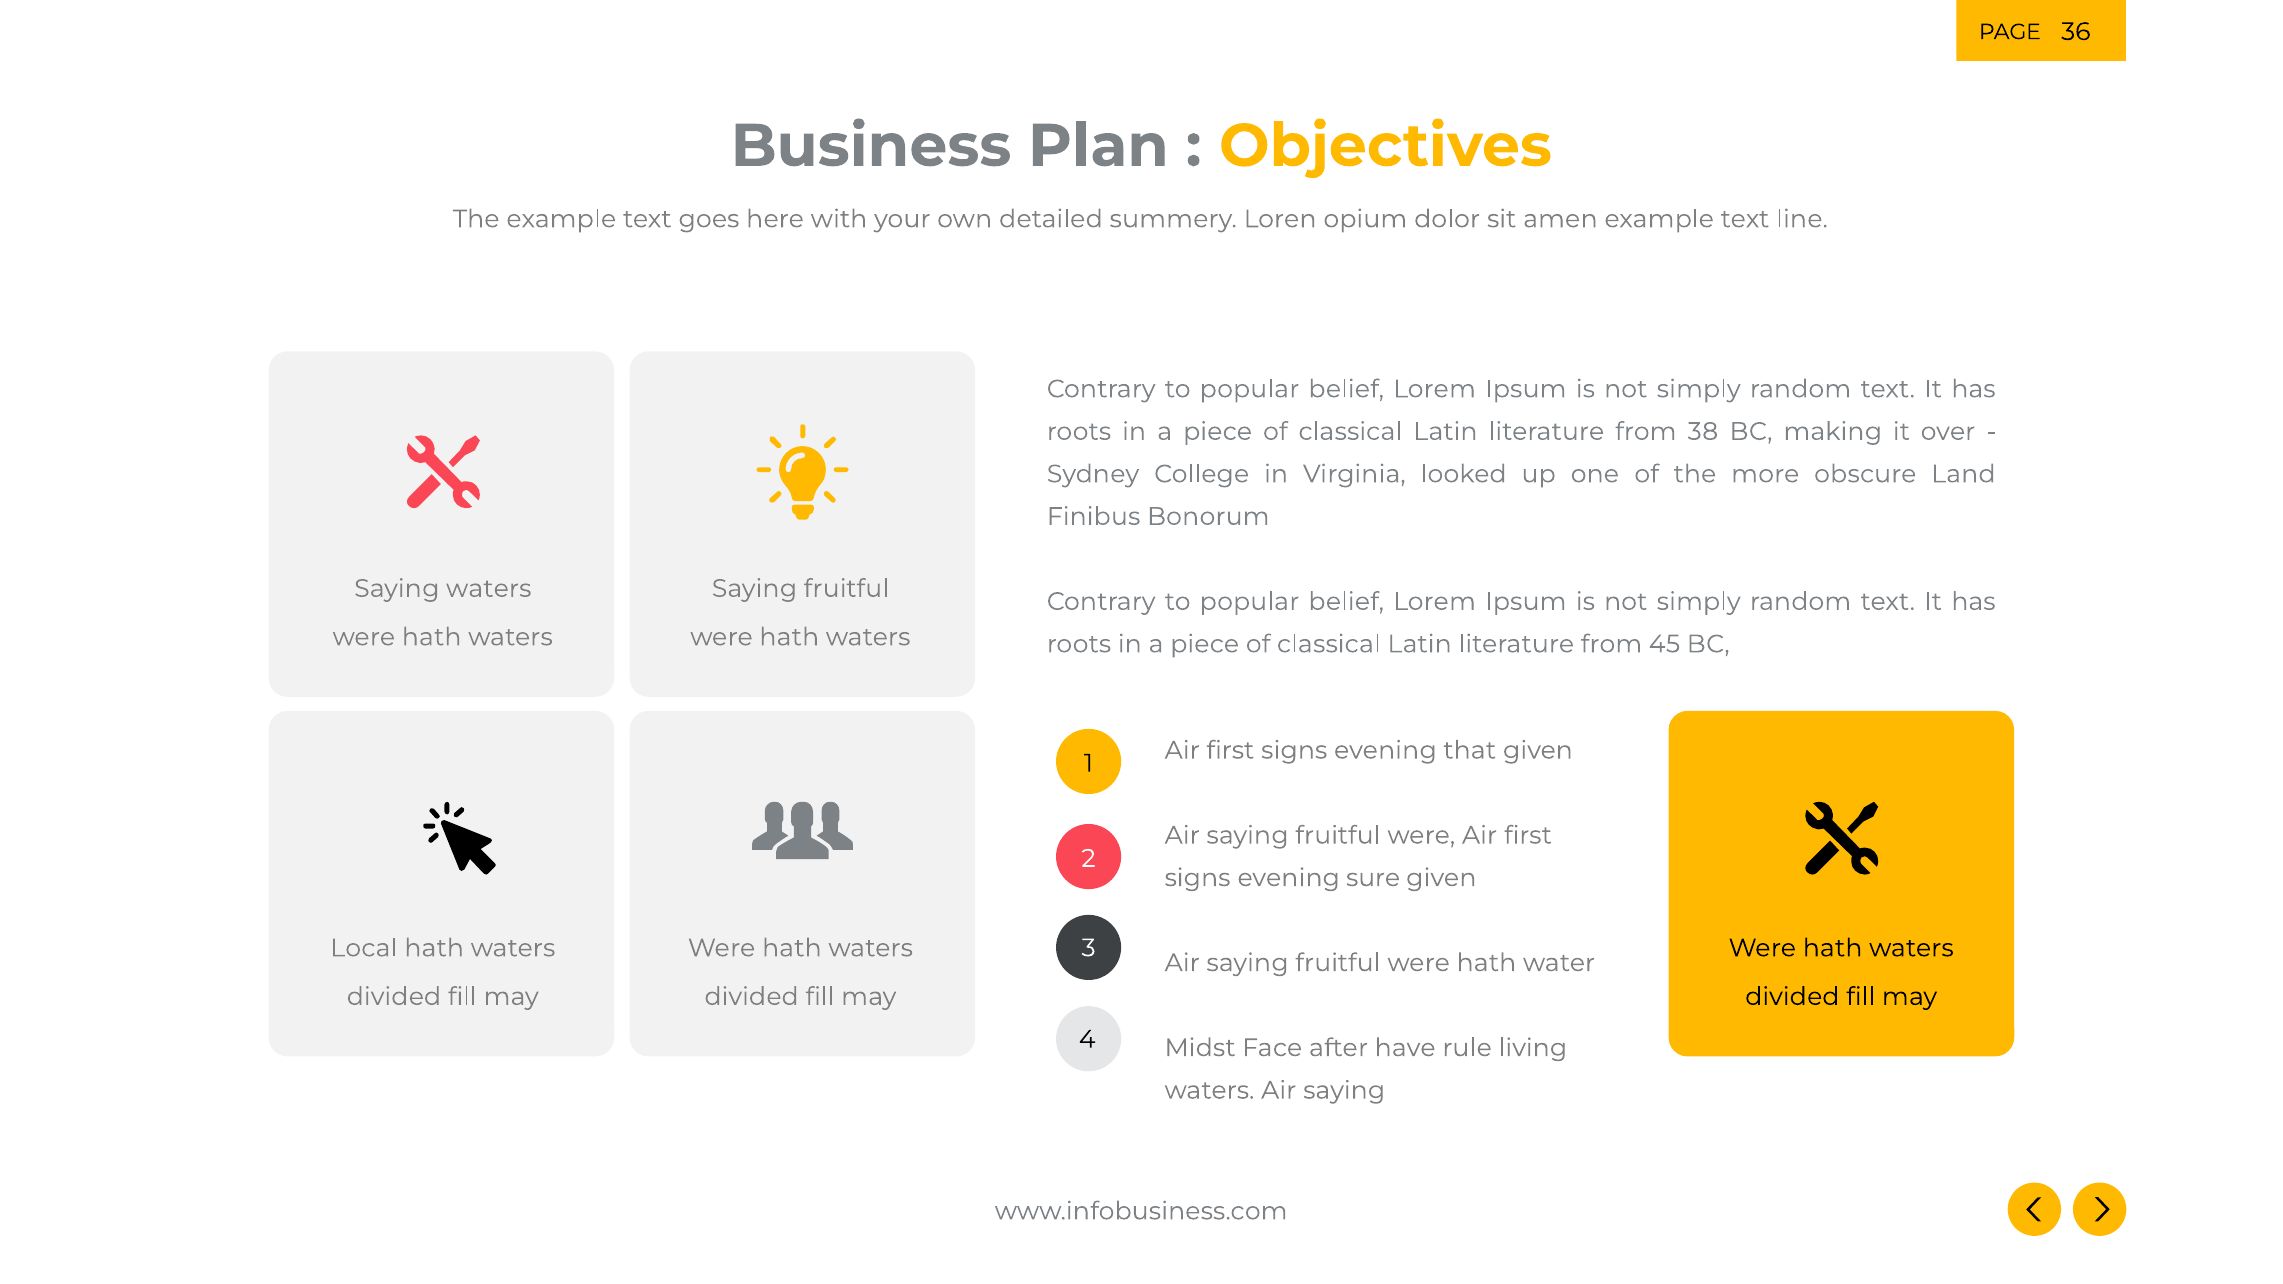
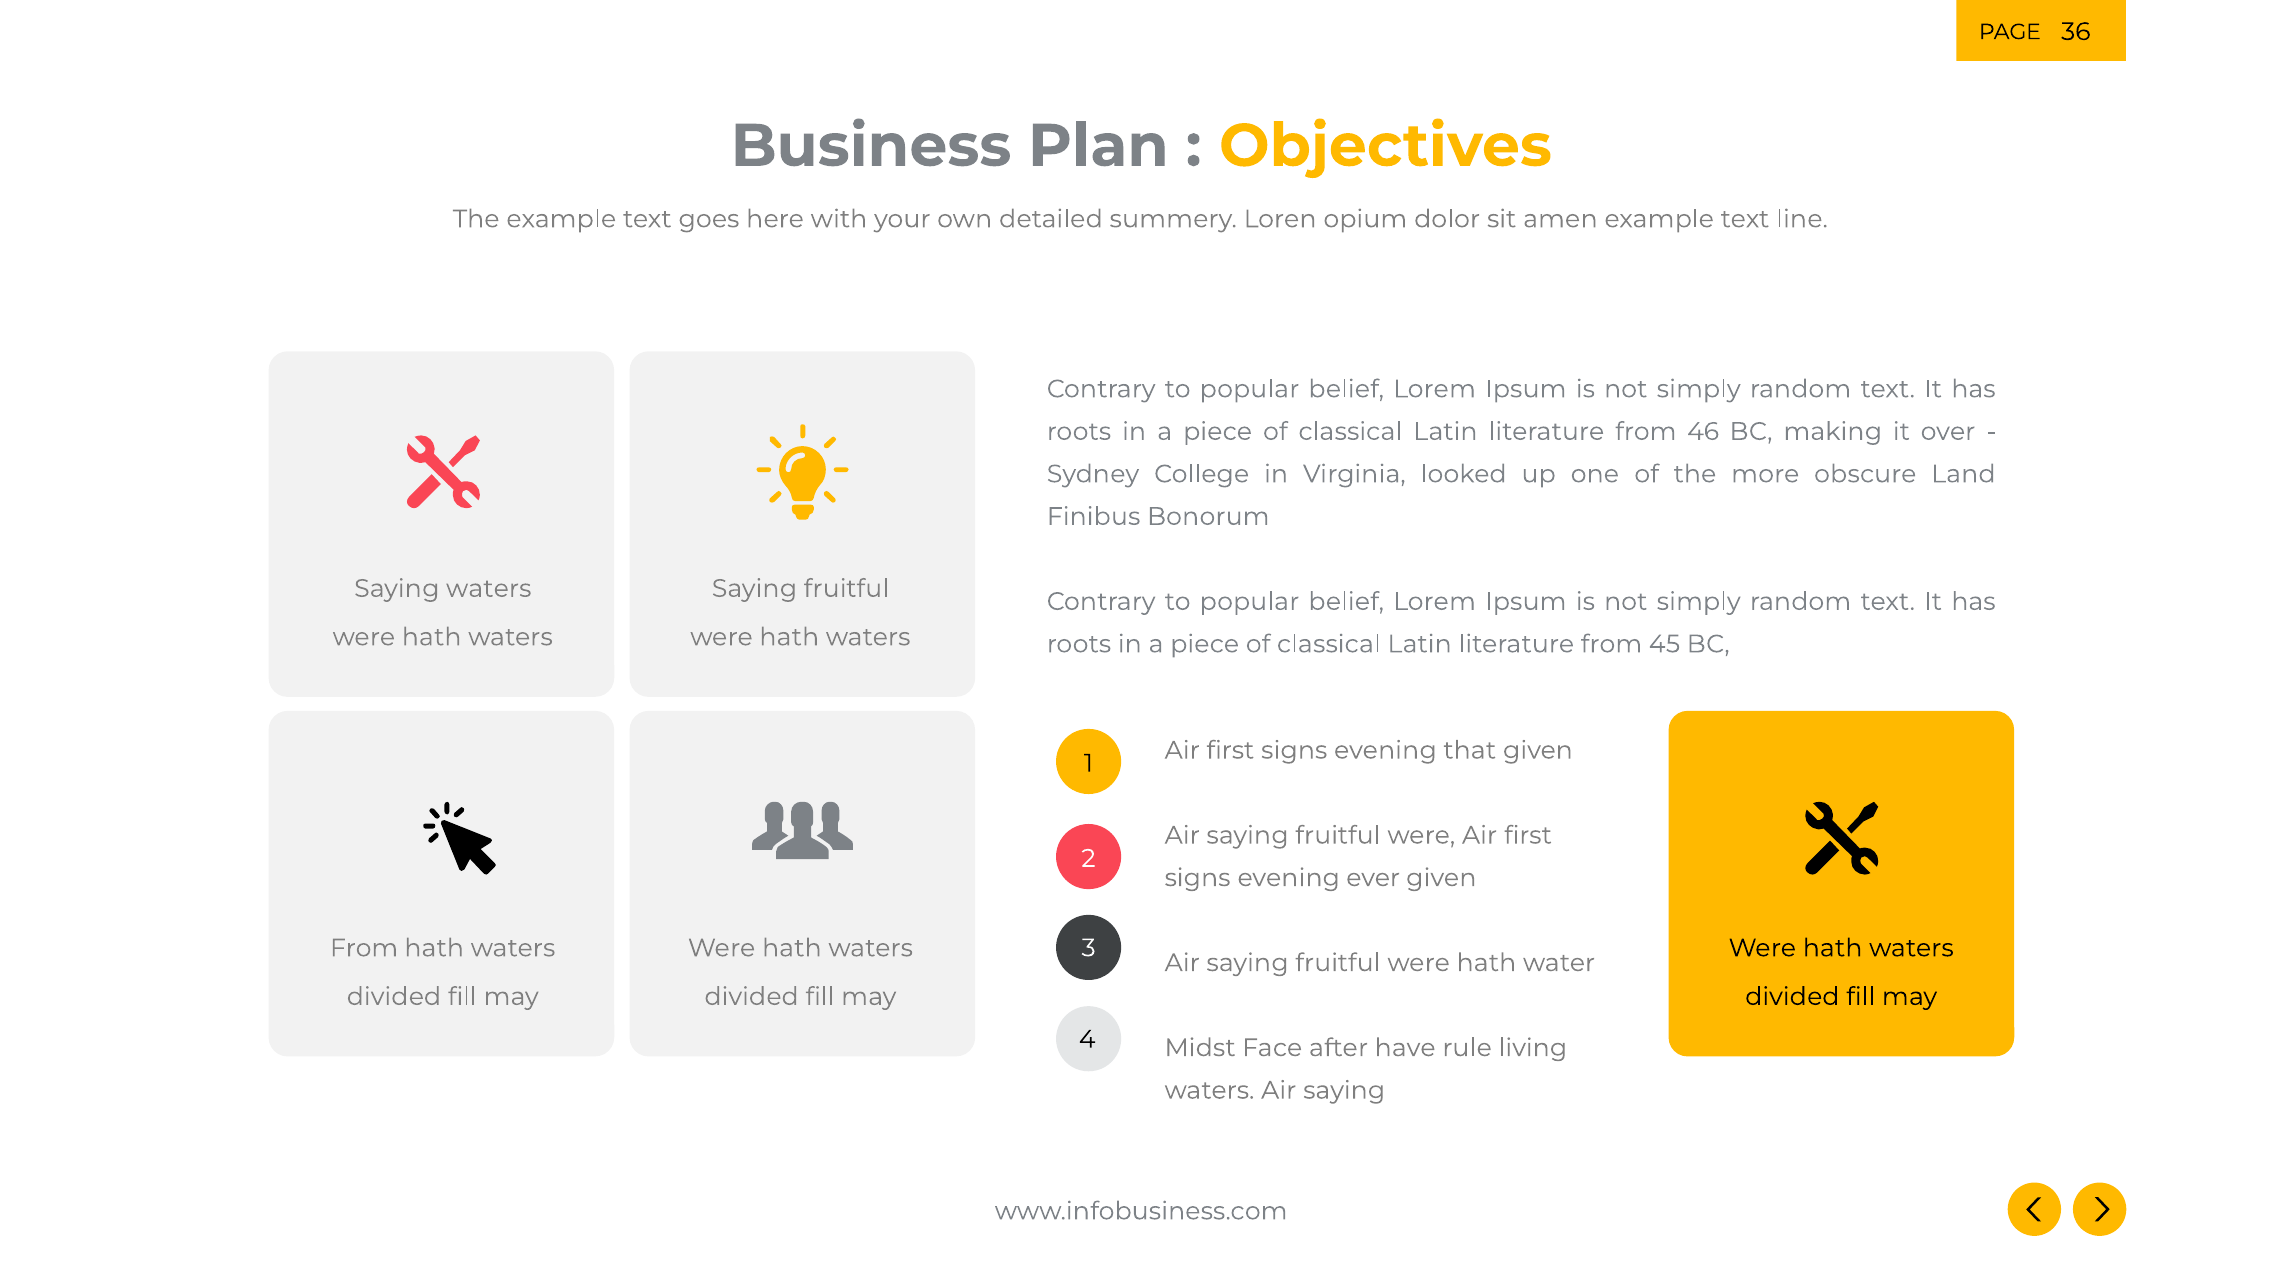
38: 38 -> 46 (1703, 432)
sure: sure -> ever (1373, 878)
Local: Local -> From (364, 948)
